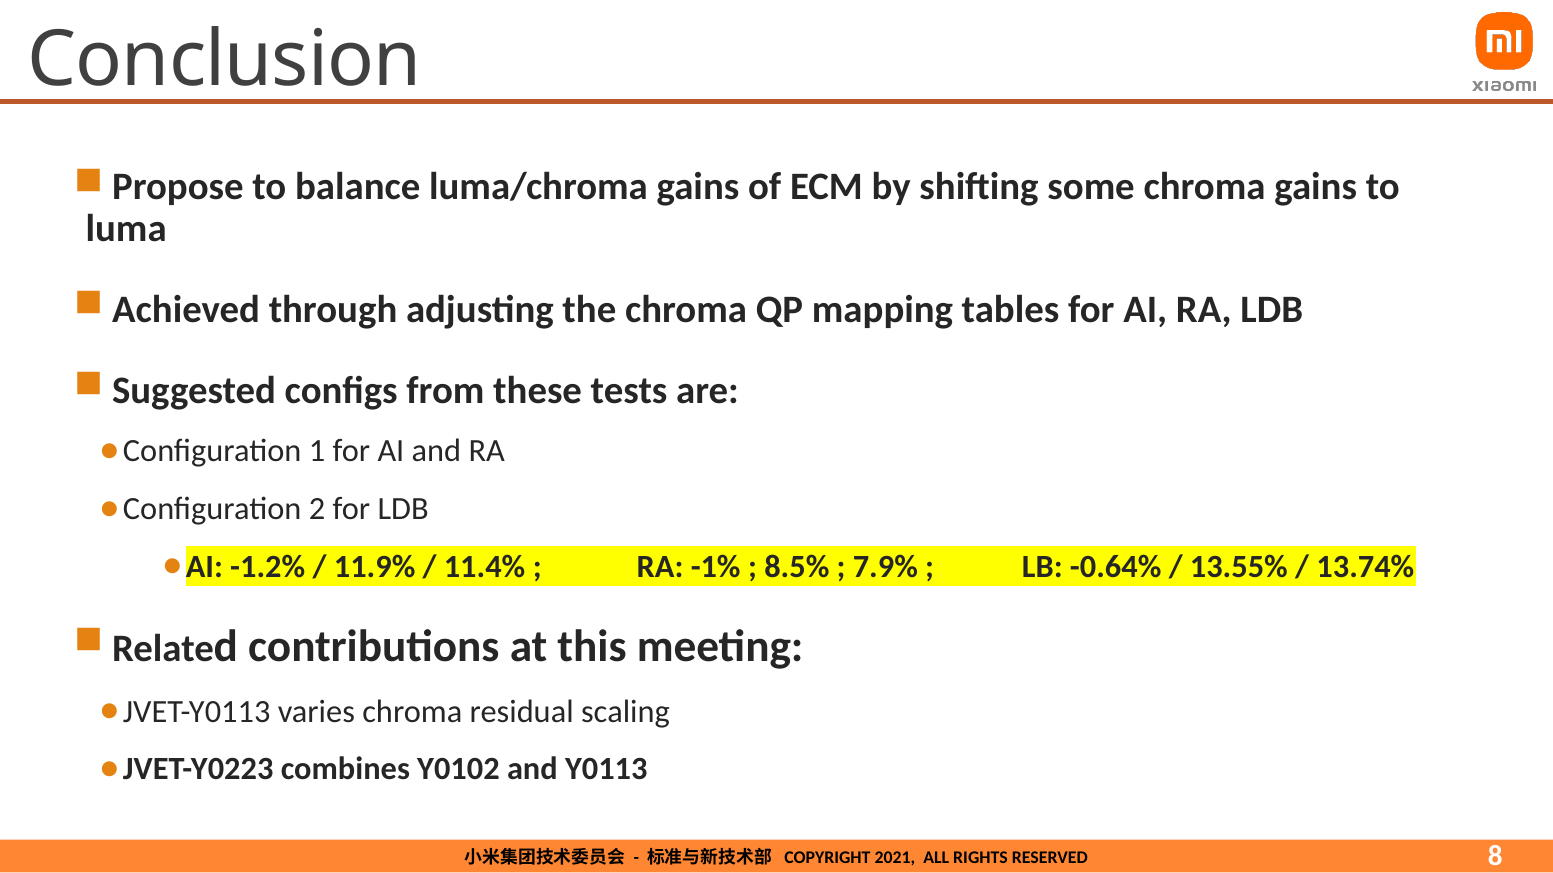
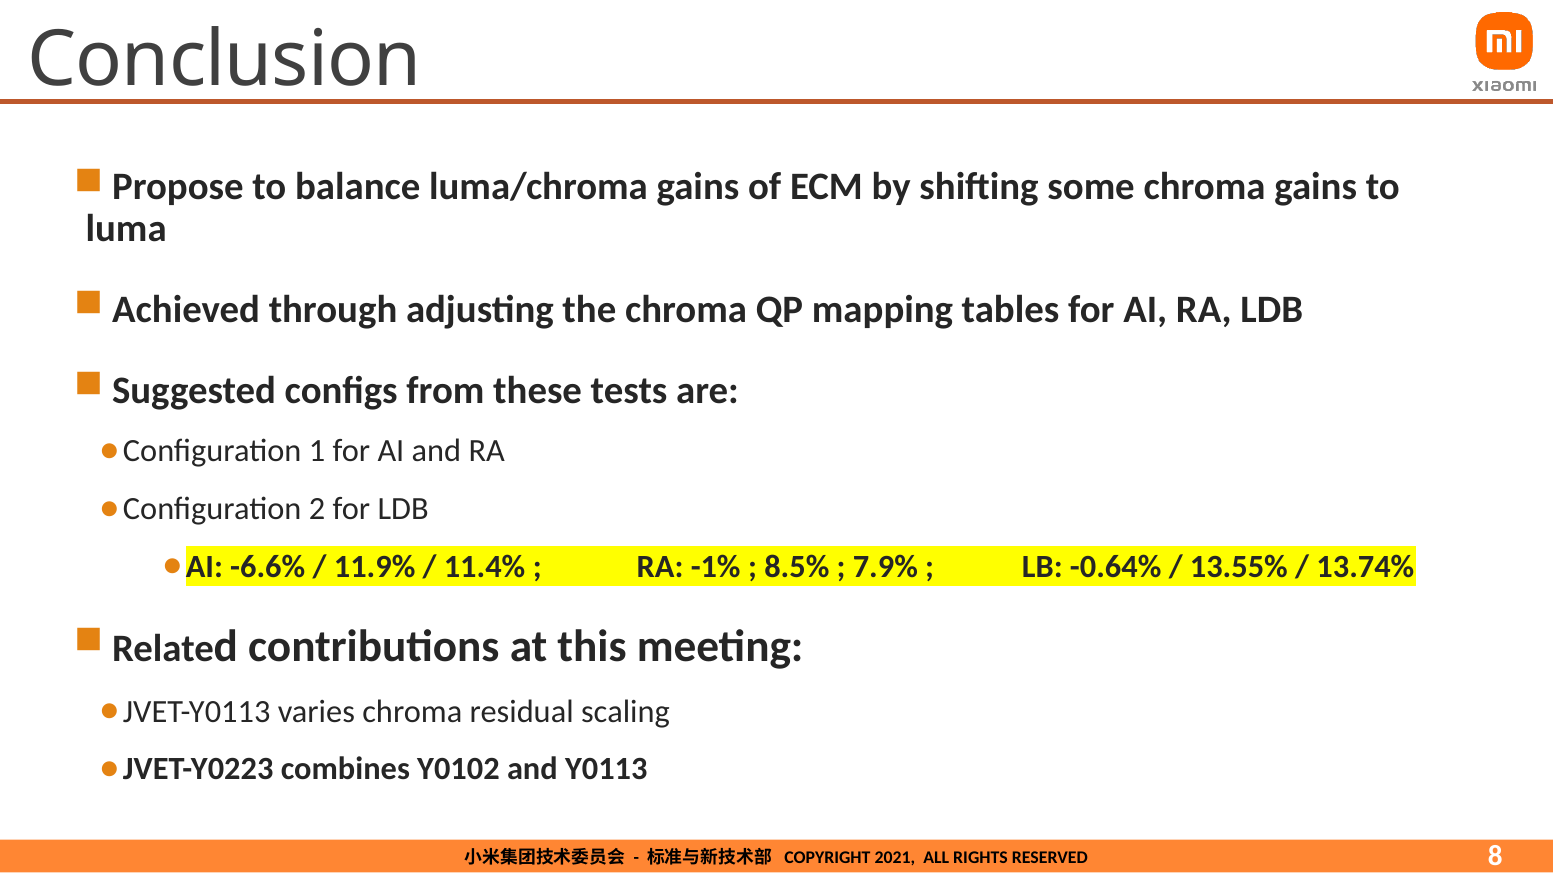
-1.2%: -1.2% -> -6.6% (268, 567)
